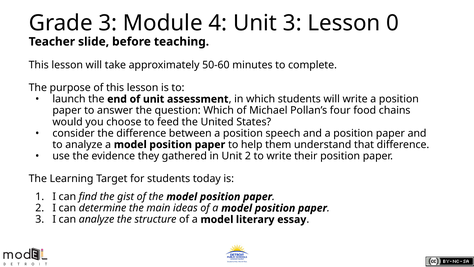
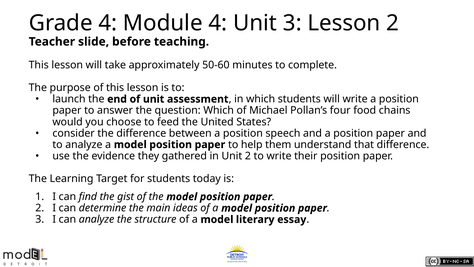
Grade 3: 3 -> 4 (108, 23)
Lesson 0: 0 -> 2 (393, 23)
